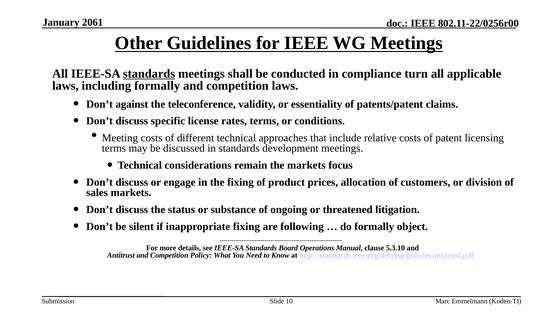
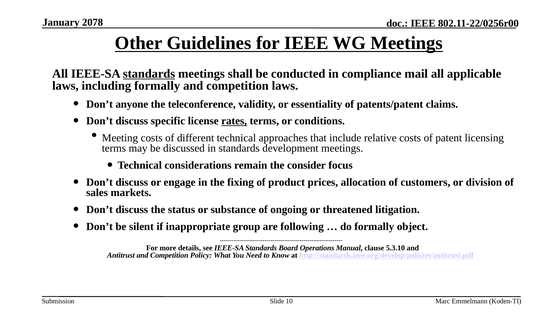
2061: 2061 -> 2078 (93, 22)
turn: turn -> mail (416, 74)
against: against -> anyone (132, 104)
rates underline: none -> present (234, 121)
the markets: markets -> consider (306, 165)
inappropriate fixing: fixing -> group (247, 227)
